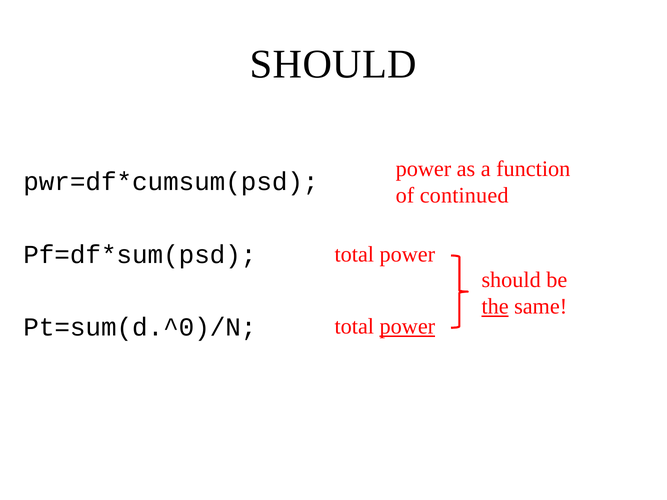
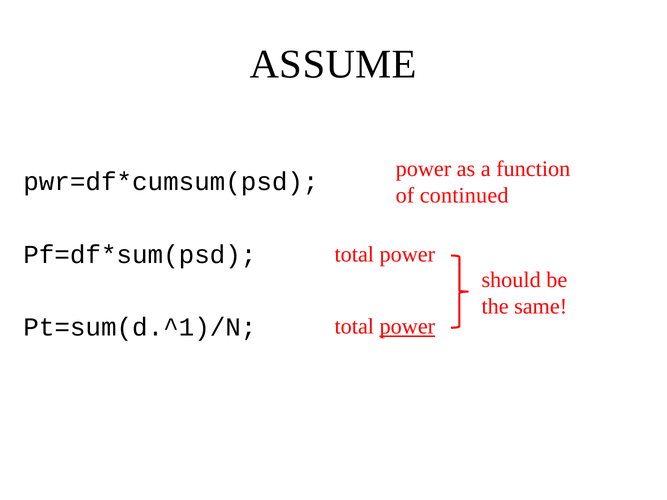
SHOULD: SHOULD -> ASSUME (333, 65)
the underline: present -> none (495, 307)
Pt=sum(d.^0)/N: Pt=sum(d.^0)/N -> Pt=sum(d.^1)/N (140, 327)
